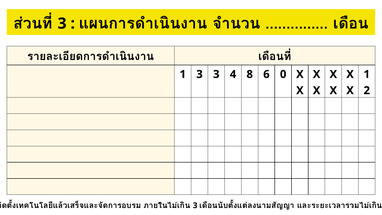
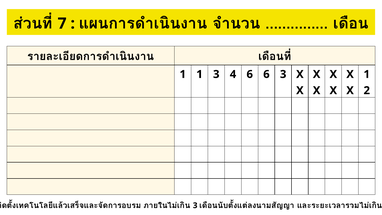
3: 3 -> 7 (62, 23)
1 3: 3 -> 1 (200, 74)
4 8: 8 -> 6 (250, 74)
6 0: 0 -> 3 (283, 74)
